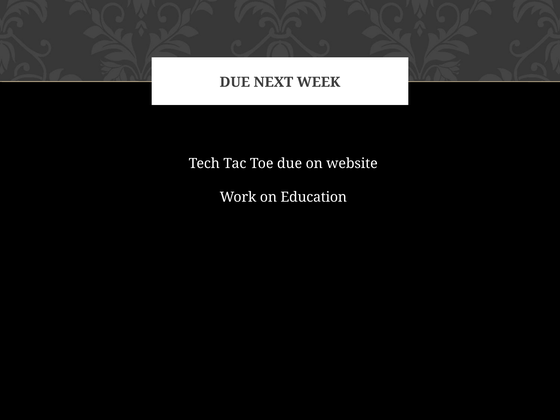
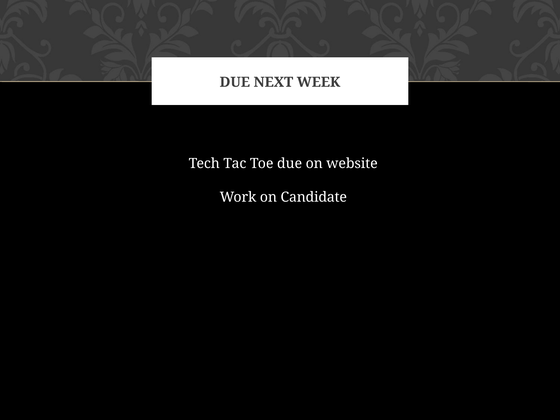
Education: Education -> Candidate (314, 197)
